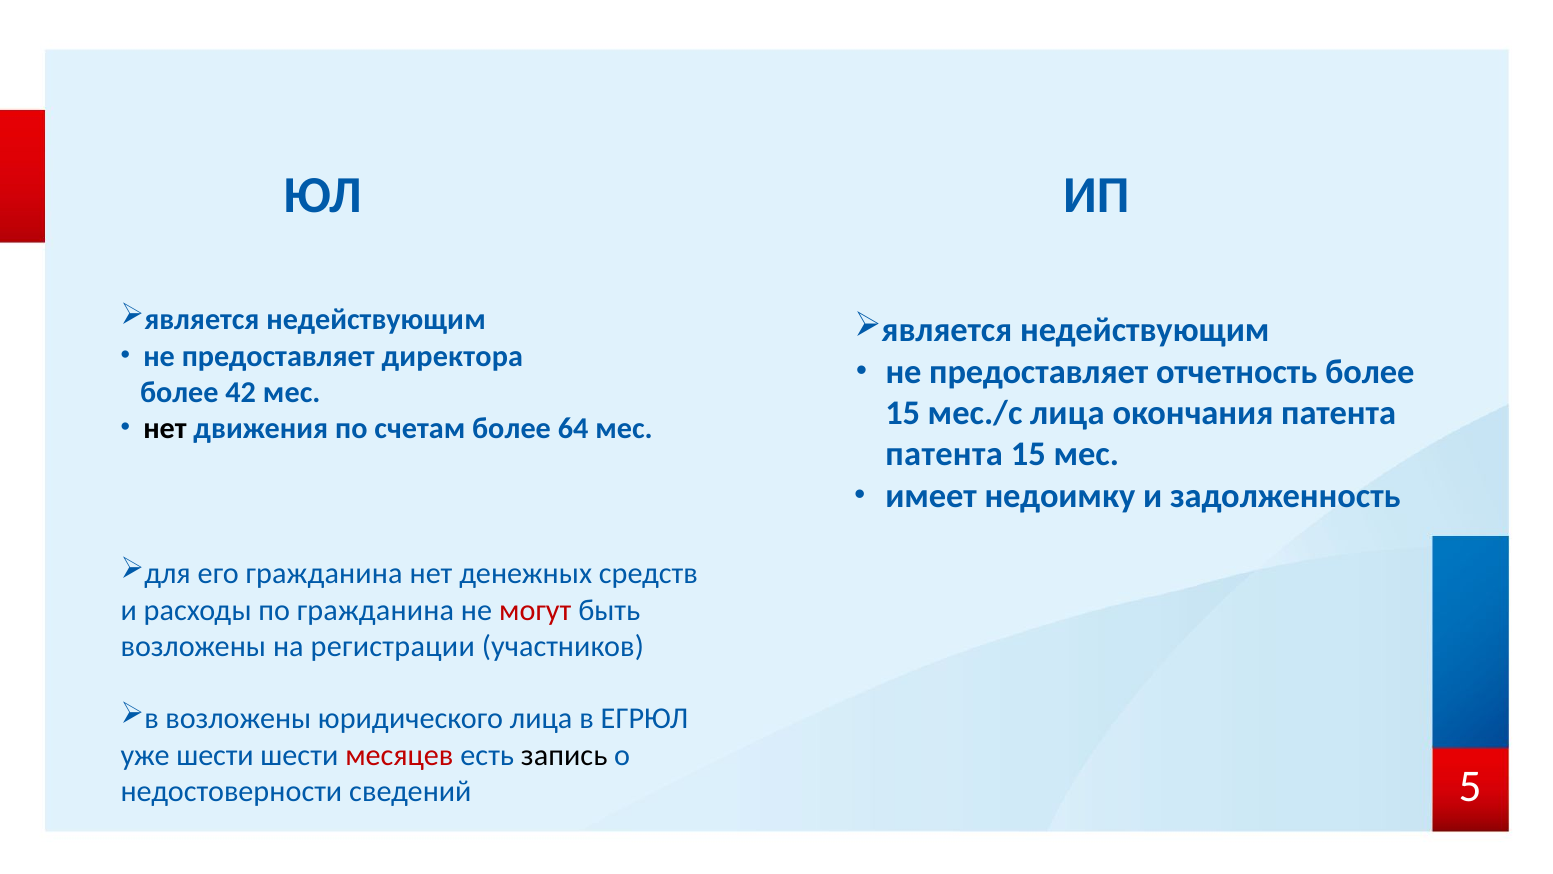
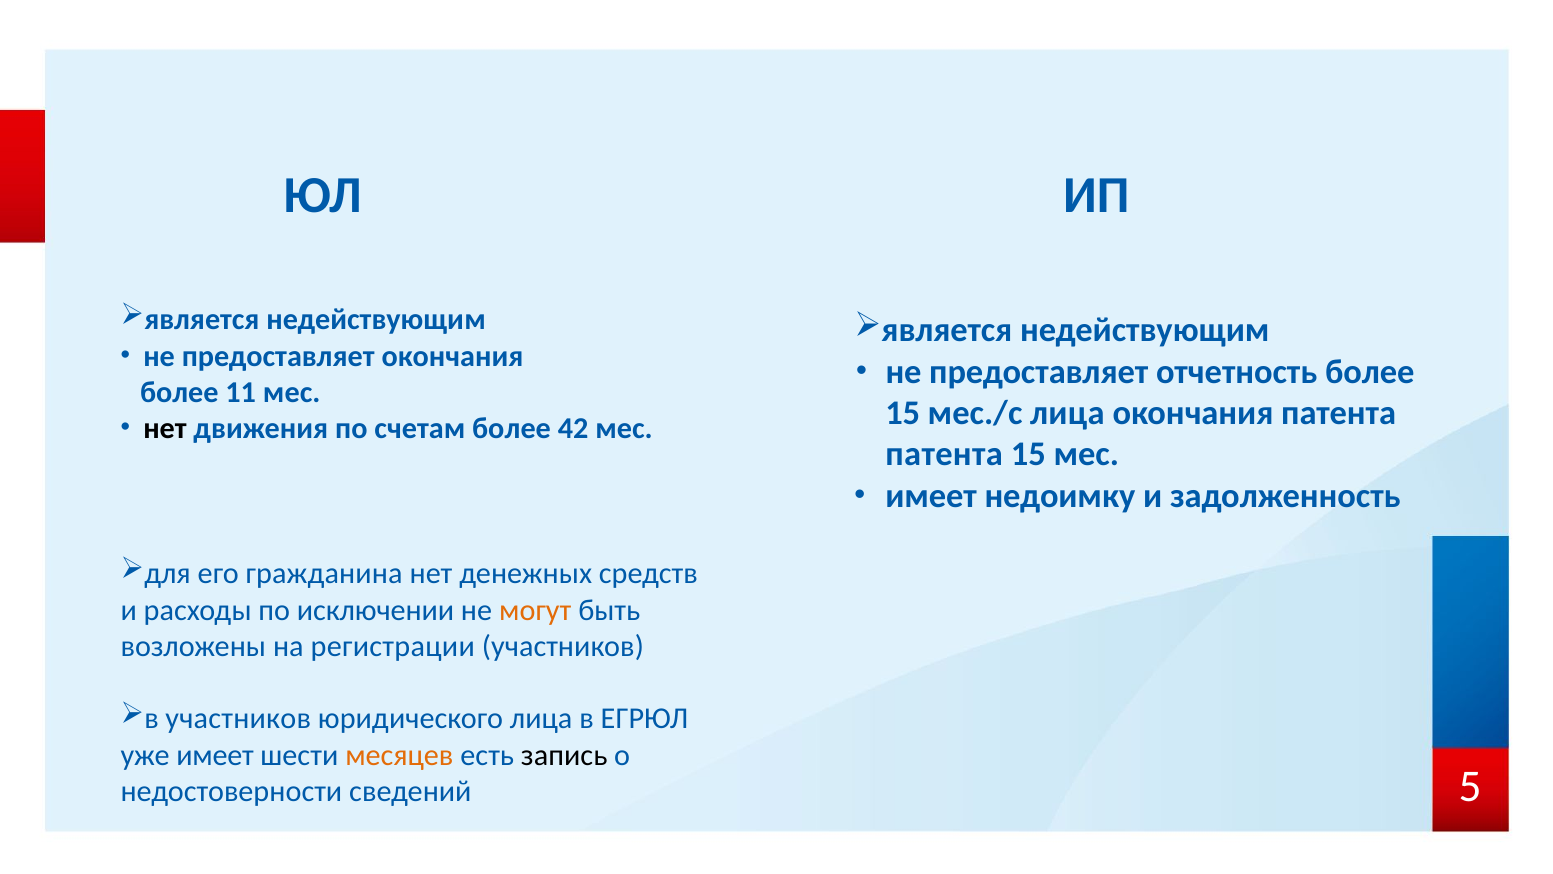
предоставляет директора: директора -> окончания (452, 356)
42: 42 -> 11 (241, 392)
64: 64 -> 42 (573, 429)
по гражданина: гражданина -> исключении (376, 610)
могут colour: red -> orange (535, 610)
возложены: возложены -> участников (238, 719)
уже шести: шести -> имеет (215, 755)
месяцев colour: red -> orange (399, 755)
